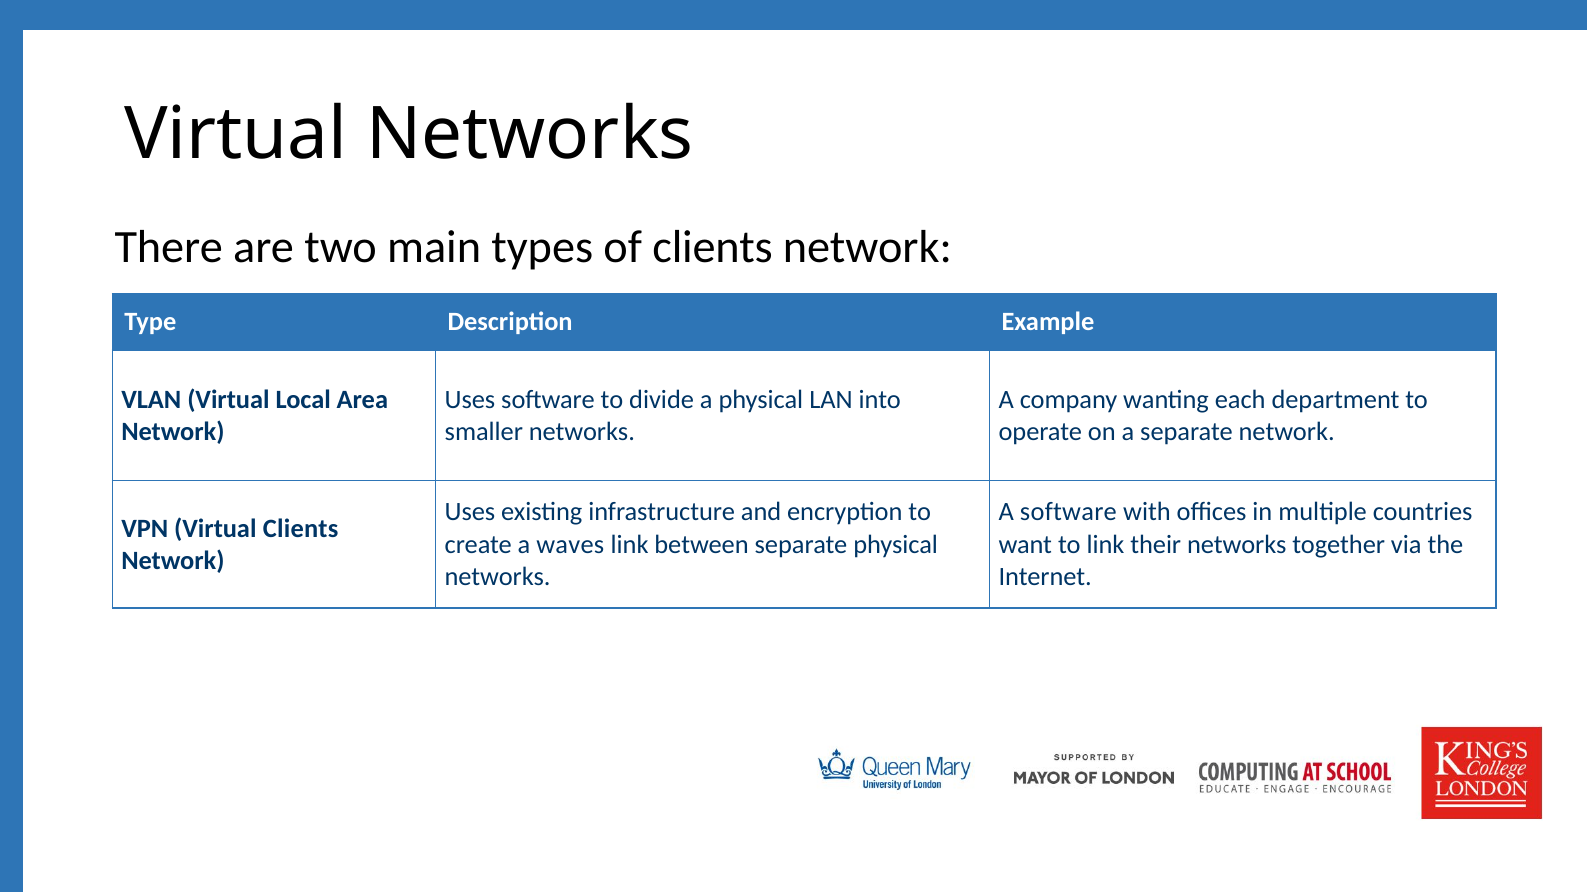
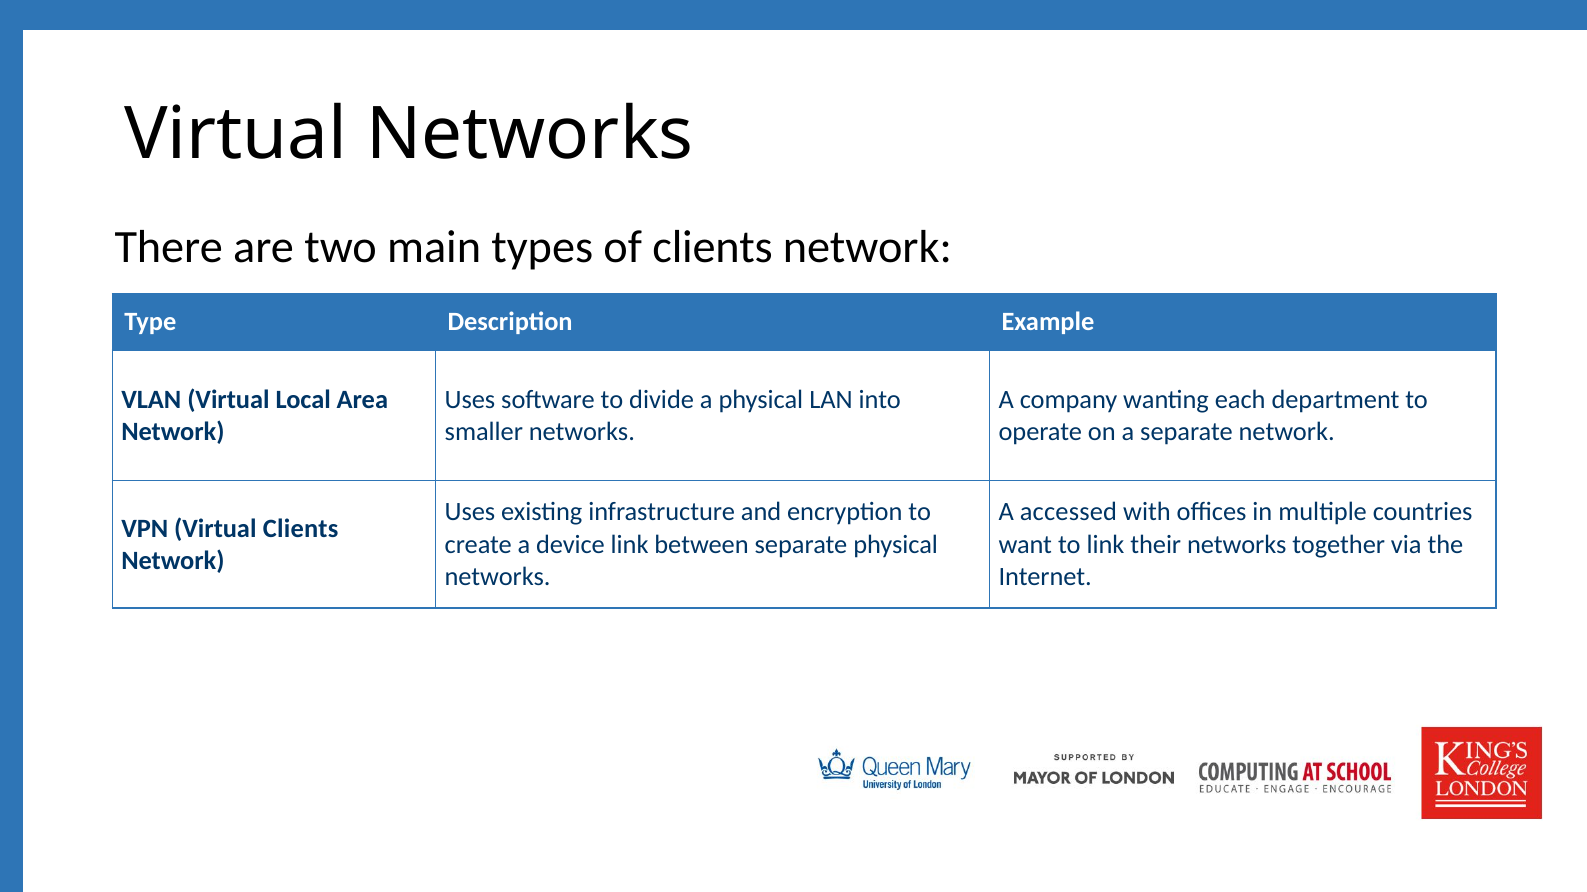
A software: software -> accessed (1068, 513)
waves: waves -> device (570, 545)
